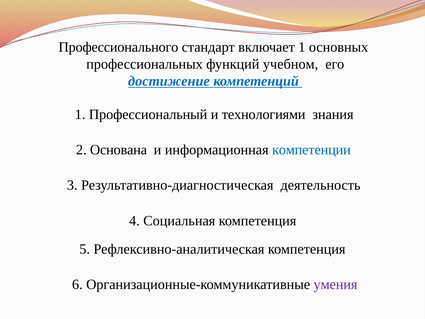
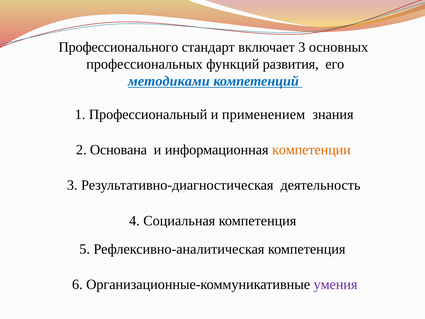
включает 1: 1 -> 3 (302, 47)
учебном: учебном -> развития (291, 64)
достижение: достижение -> методиками (169, 81)
технологиями: технологиями -> применением (264, 114)
компетенции colour: blue -> orange (311, 150)
